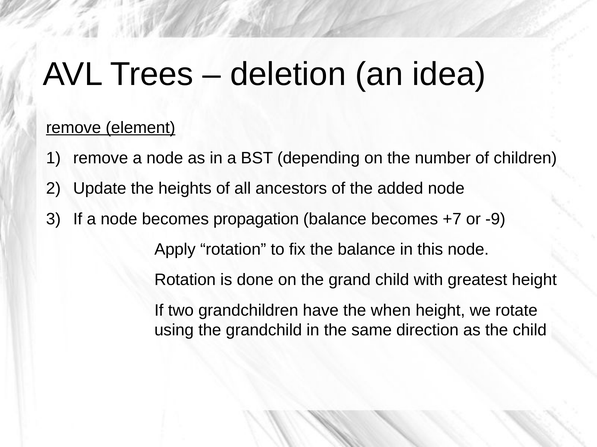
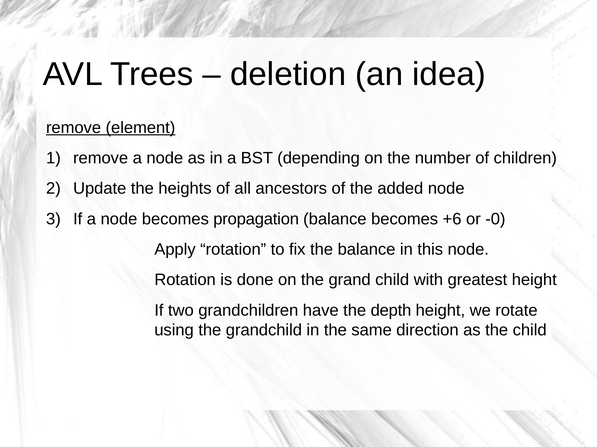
+7: +7 -> +6 (452, 219)
-9: -9 -> -0 (495, 219)
when: when -> depth (391, 311)
